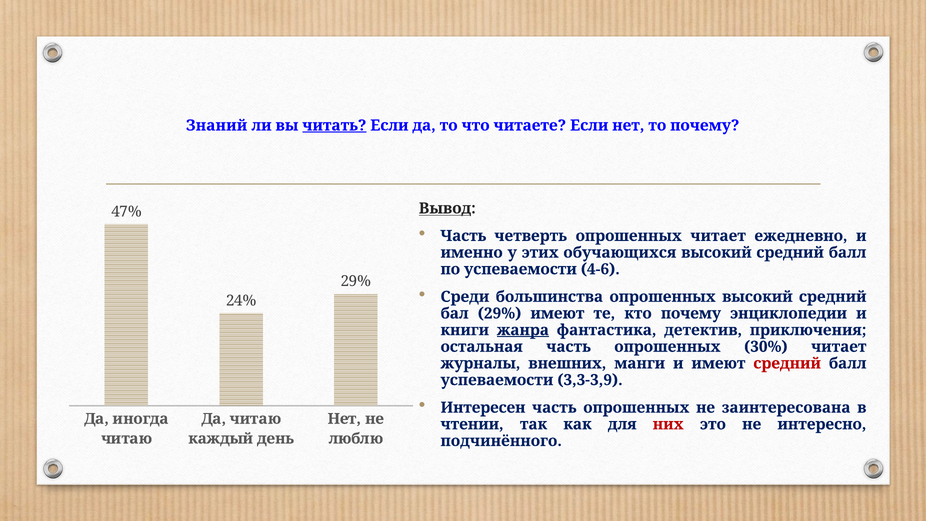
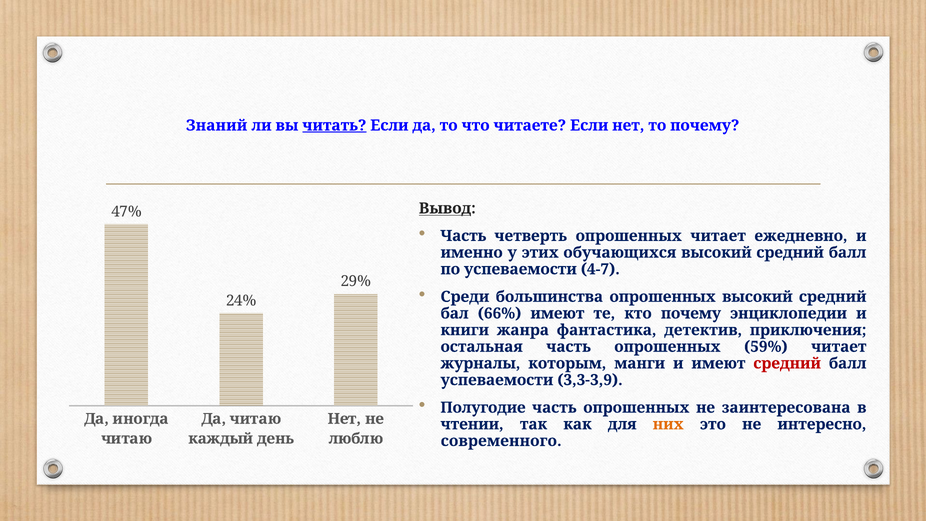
4-6: 4-6 -> 4-7 (600, 269)
бал 29%: 29% -> 66% (500, 313)
жанра underline: present -> none (523, 330)
30%: 30% -> 59% (766, 347)
внешних: внешних -> которым (567, 363)
Интересен: Интересен -> Полугодие (483, 408)
них colour: red -> orange (668, 424)
подчинённого: подчинённого -> современного (501, 441)
